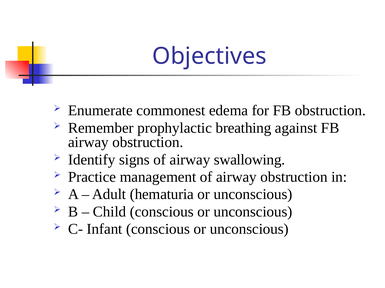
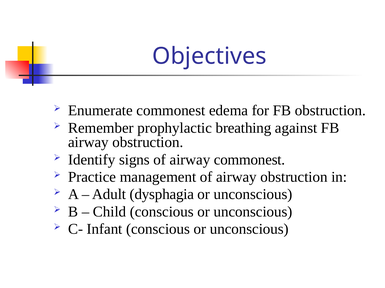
airway swallowing: swallowing -> commonest (250, 160)
hematuria: hematuria -> dysphagia (162, 195)
